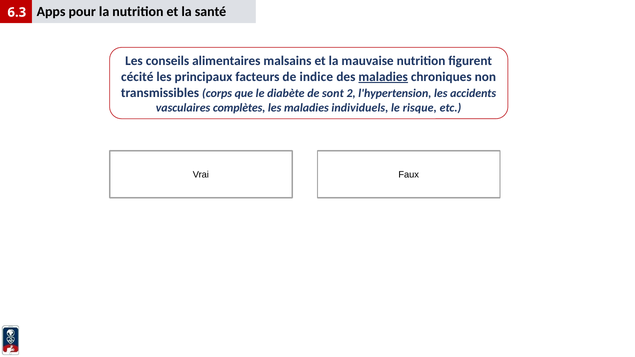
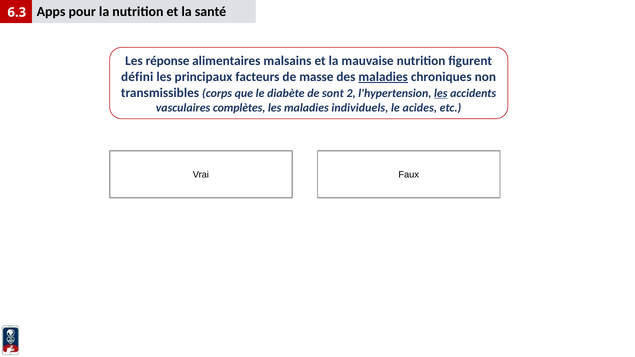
conseils: conseils -> réponse (168, 61)
cécité: cécité -> défini (137, 77)
indice: indice -> masse (316, 77)
les underline: none -> present (441, 93)
risque: risque -> acides (420, 108)
